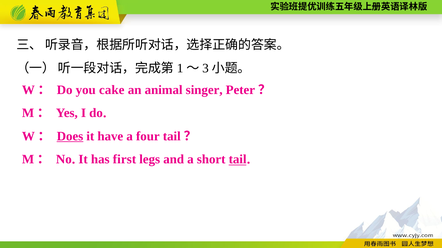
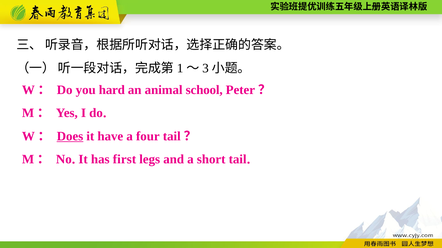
cake: cake -> hard (112, 90)
singer: singer -> school (204, 90)
tail underline: present -> none (238, 160)
